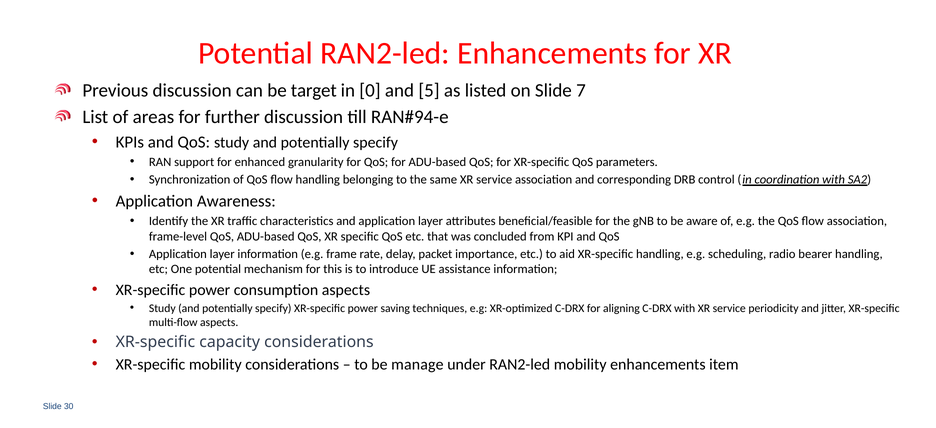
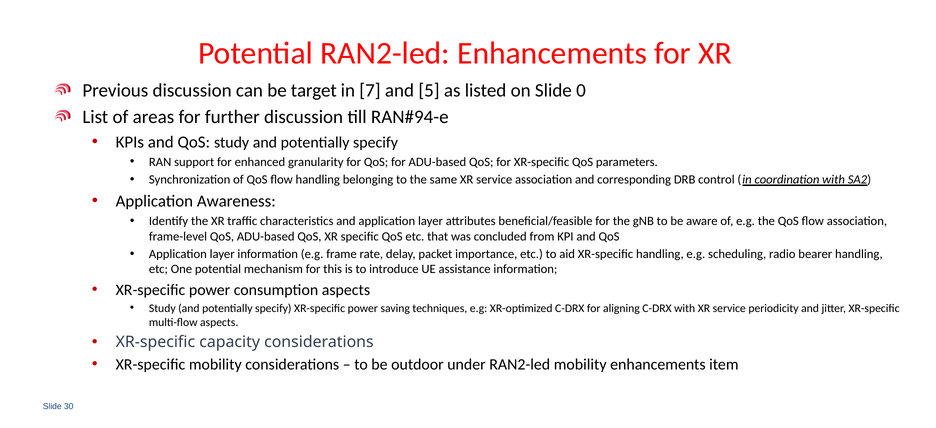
0: 0 -> 7 (370, 91)
7: 7 -> 0 (581, 91)
manage: manage -> outdoor (417, 364)
